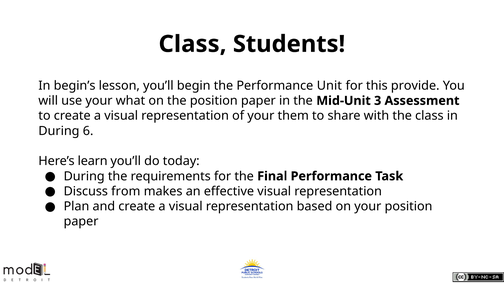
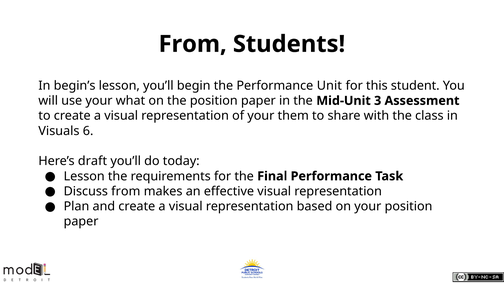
Class: Class -> From (193, 44)
provide: provide -> student (415, 86)
During: During -> Visuals (59, 131)
learn: learn -> draft (92, 161)
During: During -> Lesson (84, 177)
